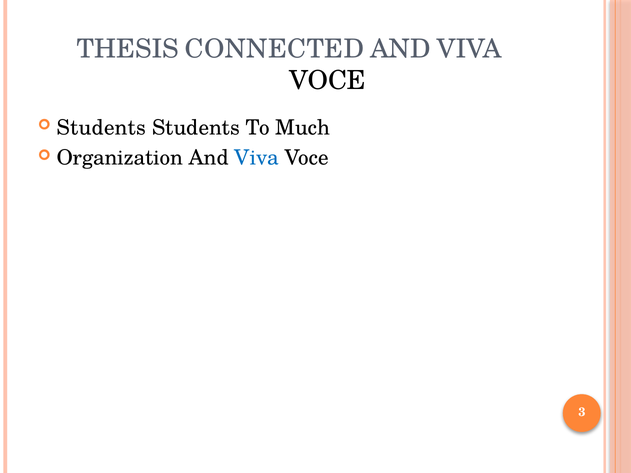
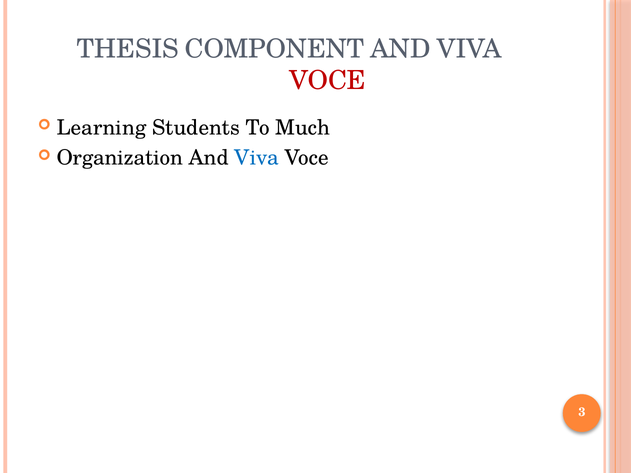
CONNECTED: CONNECTED -> COMPONENT (275, 49)
VOCE colour: black -> red (327, 81)
Students: Students -> Learning (102, 128)
